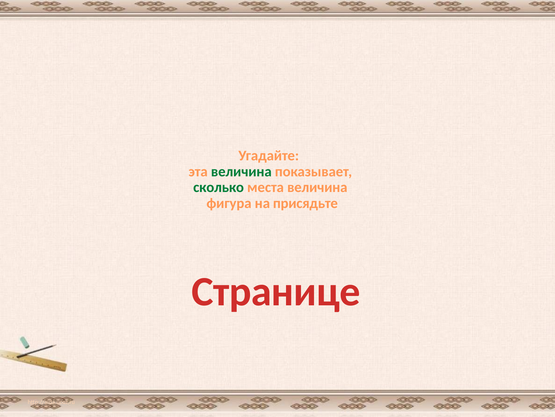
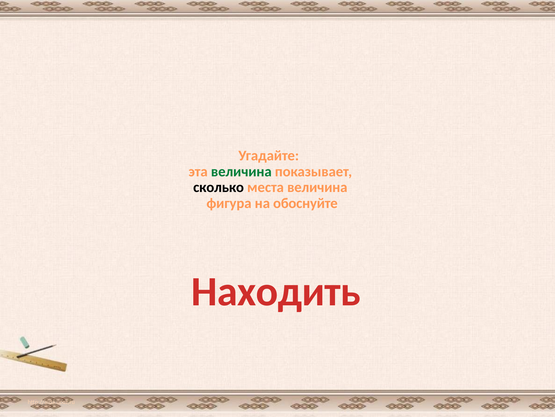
сколько colour: green -> black (219, 187)
присядьте: присядьте -> обоснуйте (305, 203)
Странице: Странице -> Находить (276, 291)
